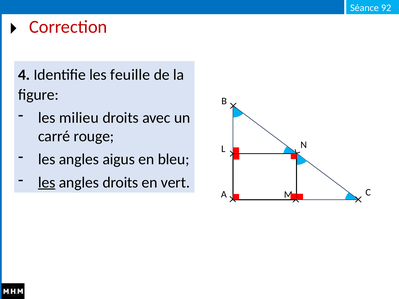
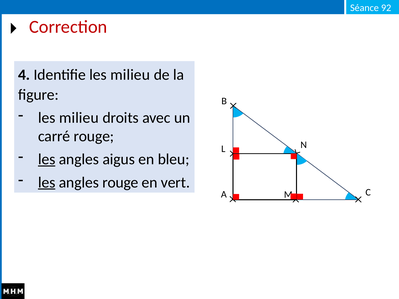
Identifie les feuille: feuille -> milieu (130, 75)
les underline: none -> present (47, 159)
angles droits: droits -> rouge (120, 183)
